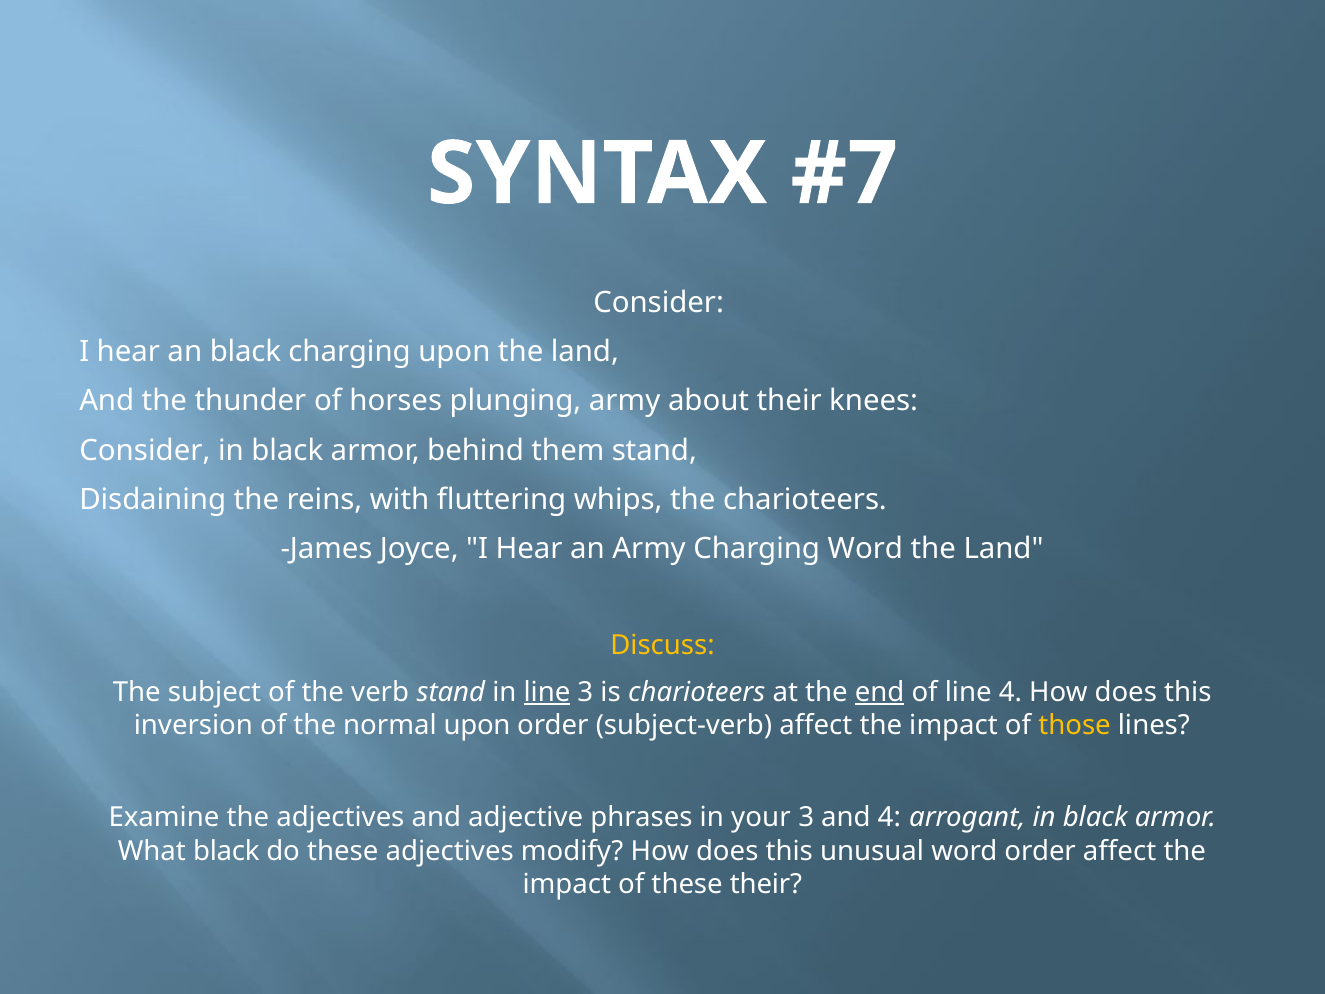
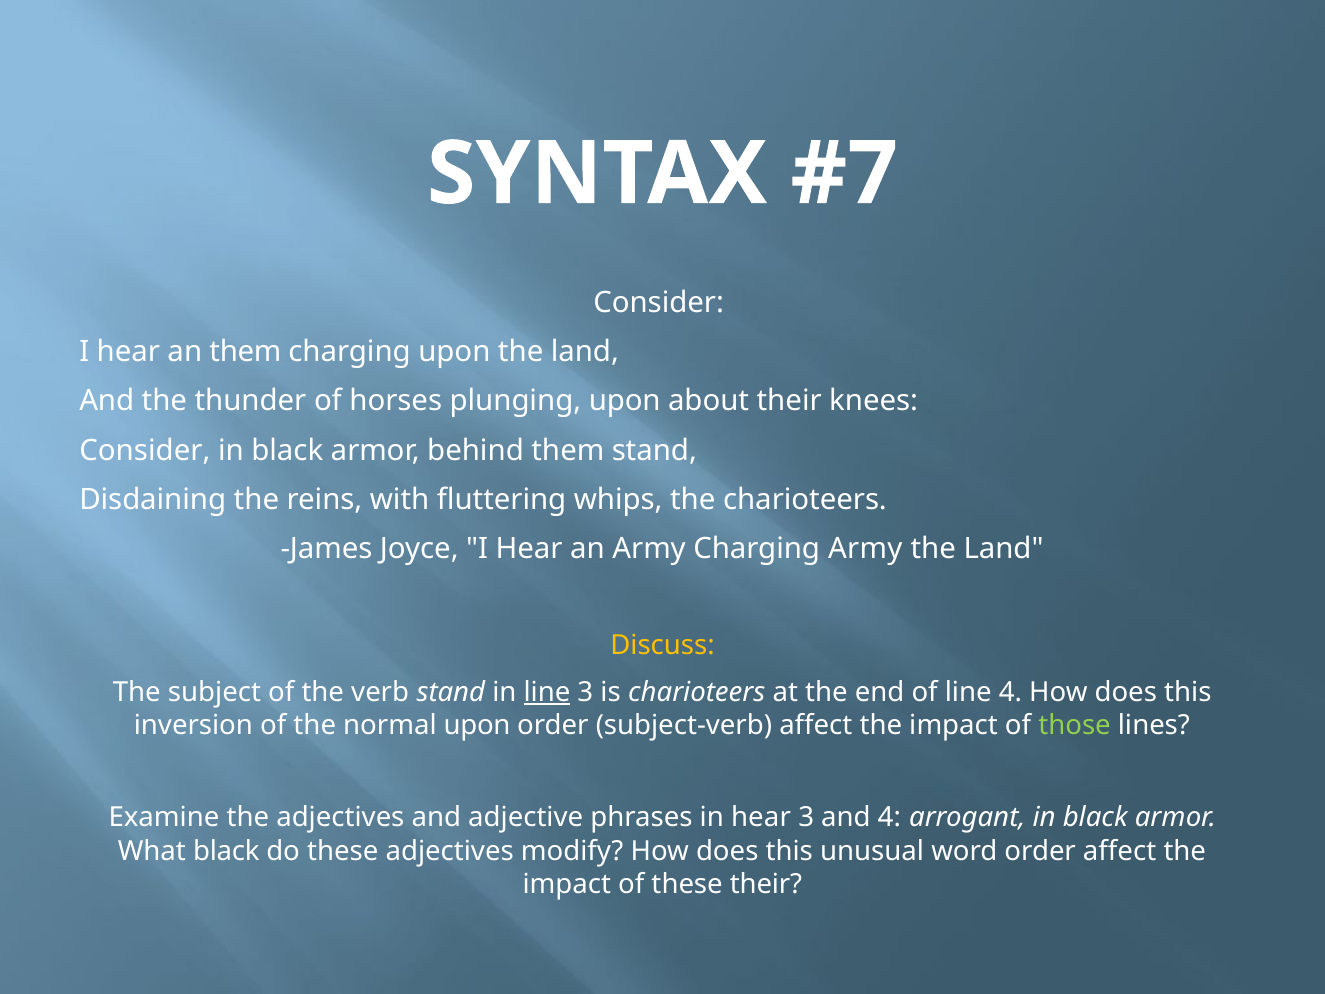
an black: black -> them (245, 352)
plunging army: army -> upon (625, 401)
Charging Word: Word -> Army (865, 549)
end underline: present -> none (880, 692)
those colour: yellow -> light green (1075, 725)
in your: your -> hear (761, 818)
